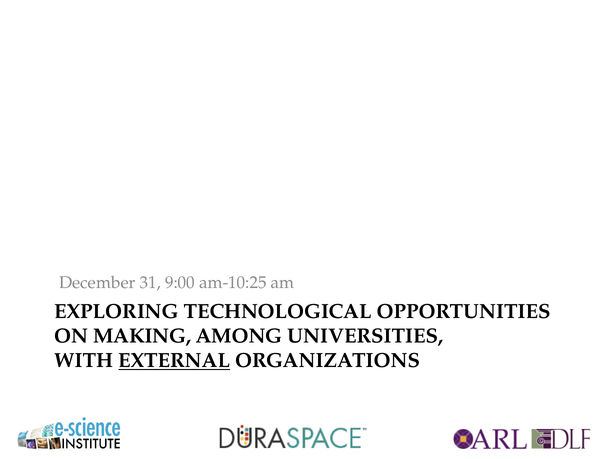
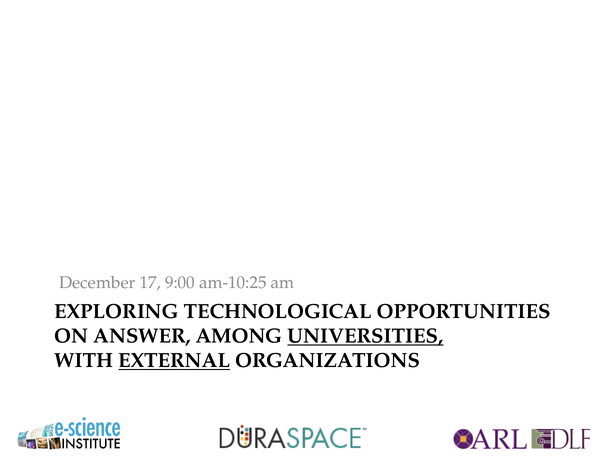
31: 31 -> 17 (150, 283)
MAKING: MAKING -> ANSWER (142, 336)
UNIVERSITIES underline: none -> present (365, 336)
